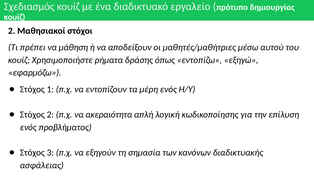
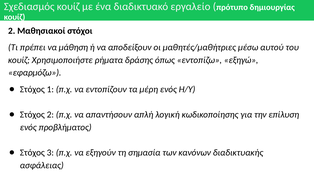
ακεραιότητα: ακεραιότητα -> απαντήσουν (109, 114)
